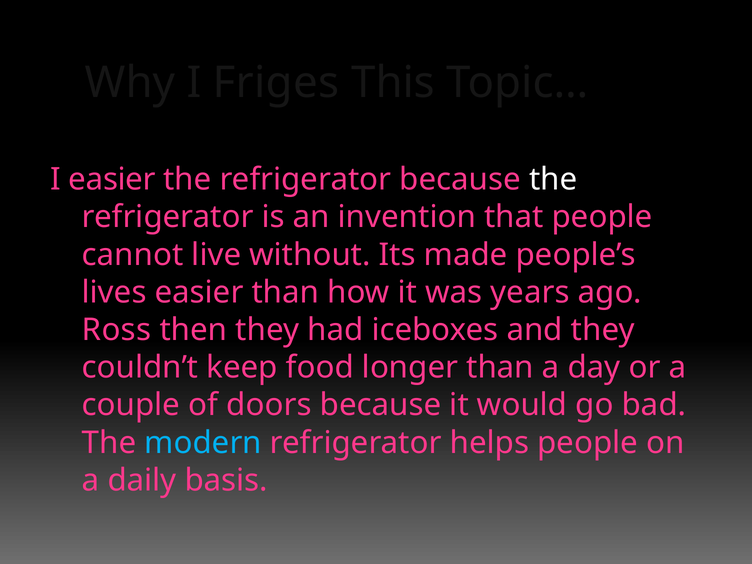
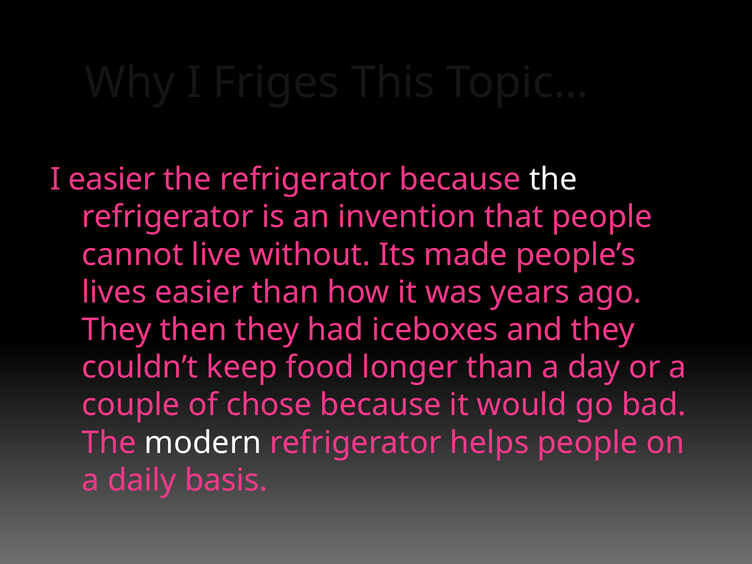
Ross: Ross -> They (117, 330)
doors: doors -> chose (269, 405)
modern colour: light blue -> white (203, 443)
